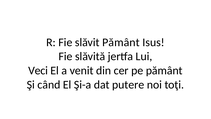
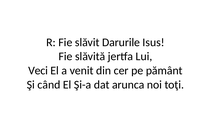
slăvit Pământ: Pământ -> Darurile (121, 42)
putere: putere -> arunca (128, 84)
